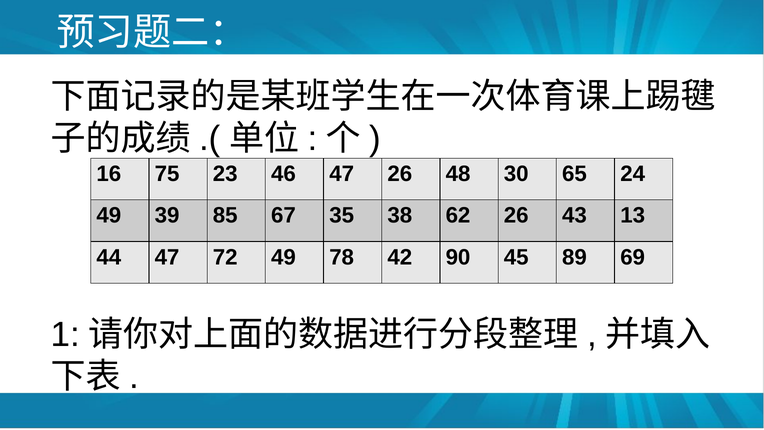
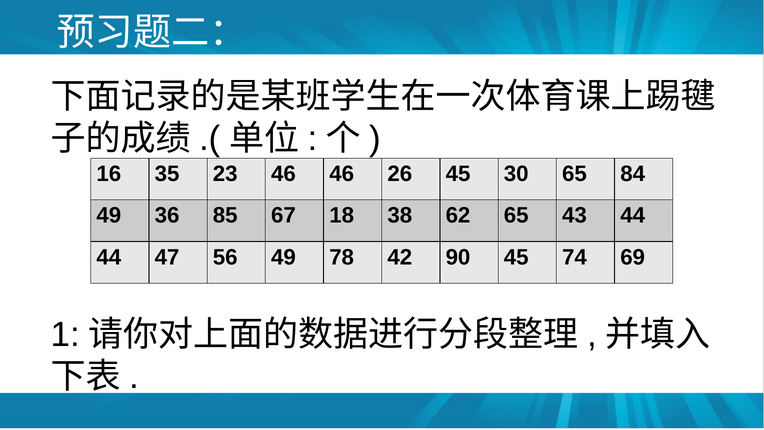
75: 75 -> 35 (167, 174)
46 47: 47 -> 46 (342, 174)
26 48: 48 -> 45 (458, 174)
24: 24 -> 84 (633, 174)
39: 39 -> 36 (167, 215)
35: 35 -> 18 (342, 215)
62 26: 26 -> 65 (516, 215)
43 13: 13 -> 44 (633, 215)
72: 72 -> 56 (225, 257)
89: 89 -> 74 (574, 257)
